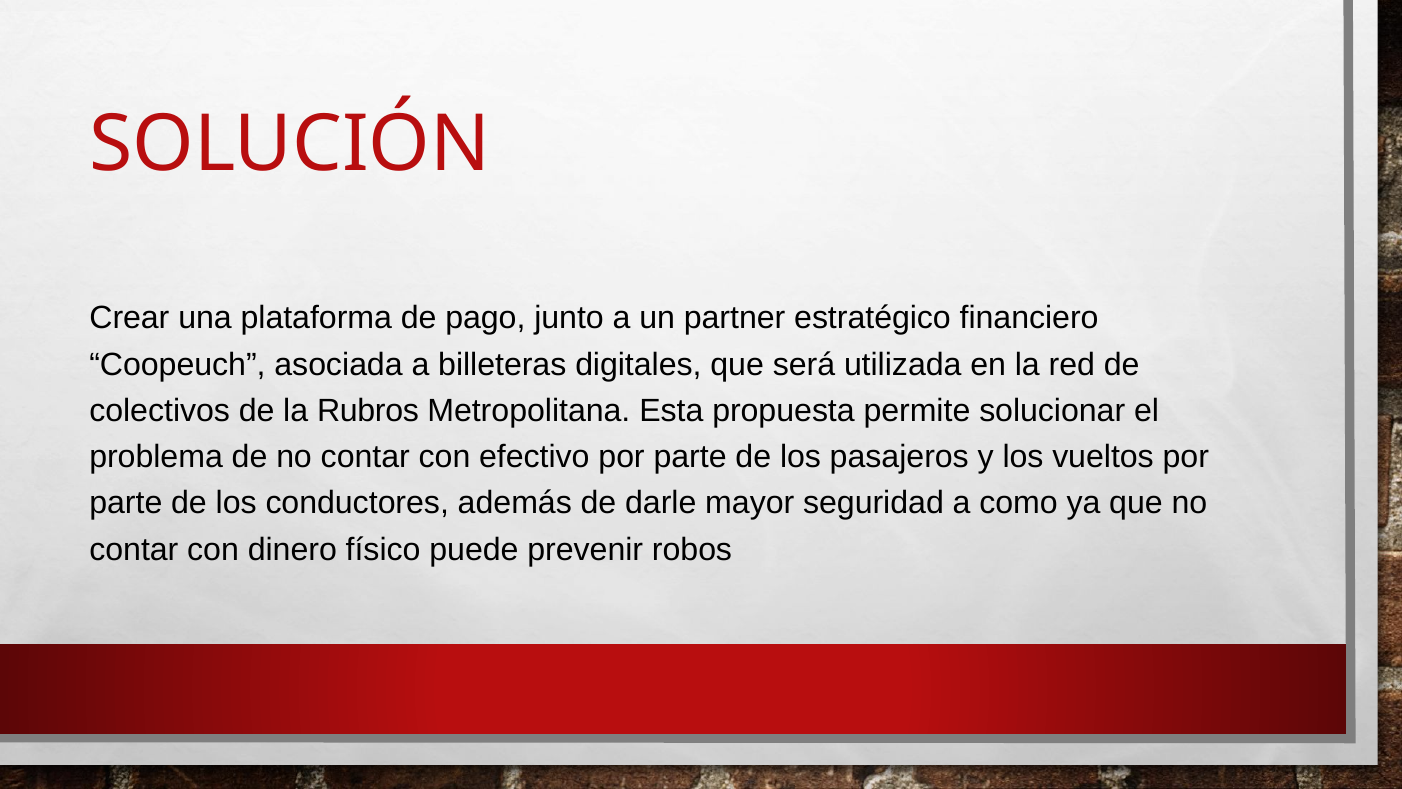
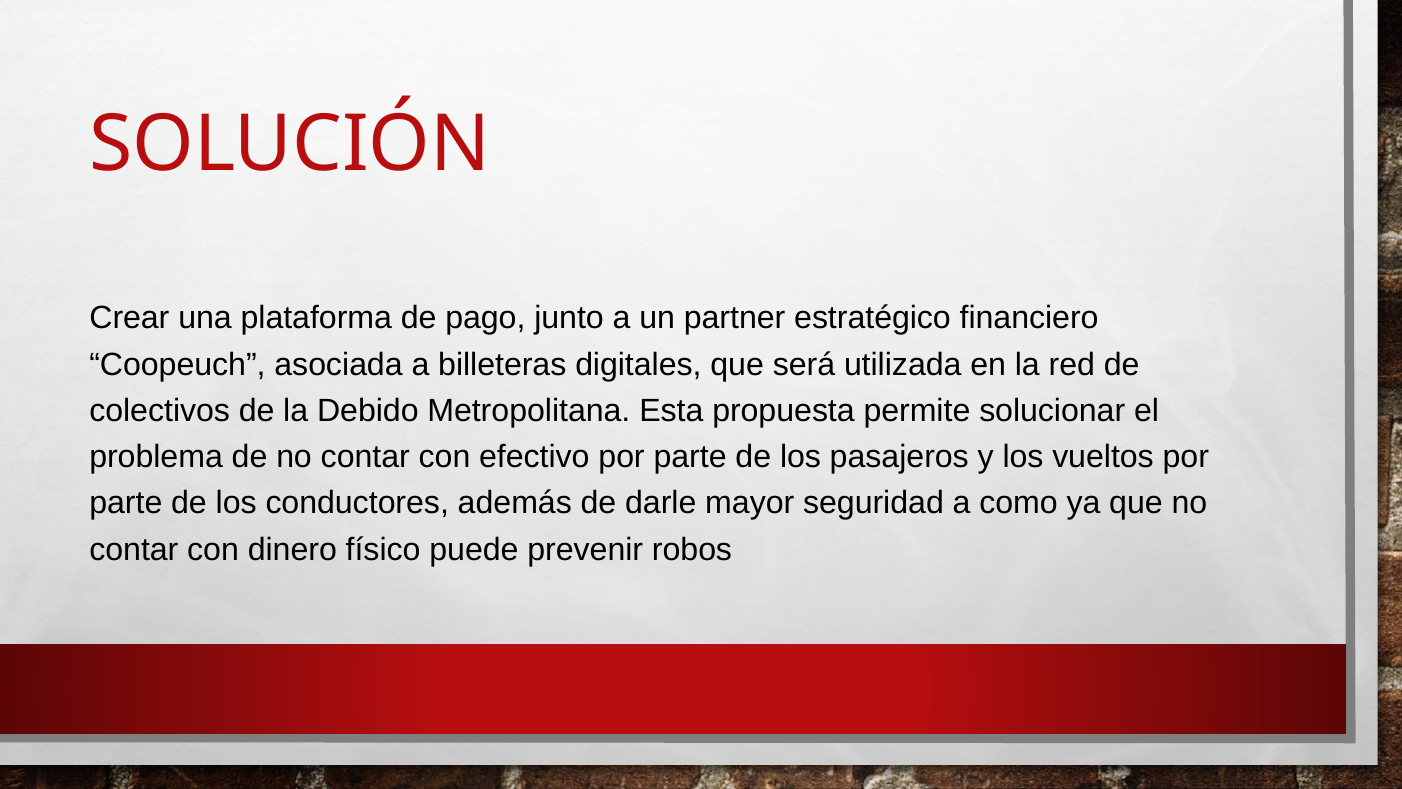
Rubros: Rubros -> Debido (368, 411)
